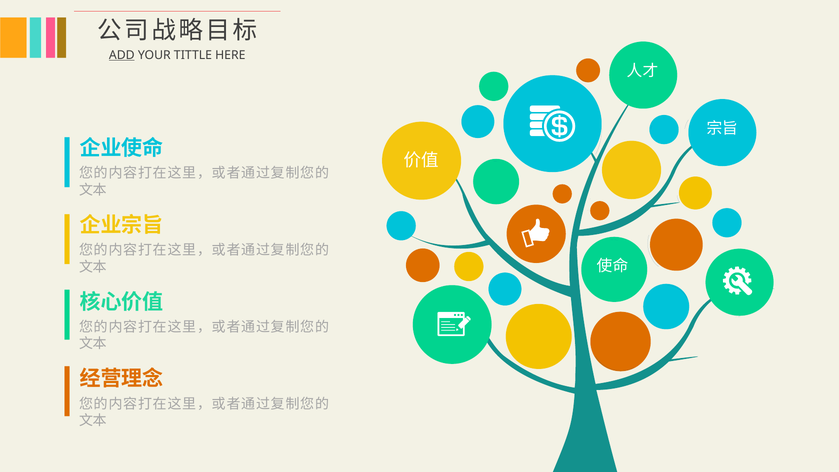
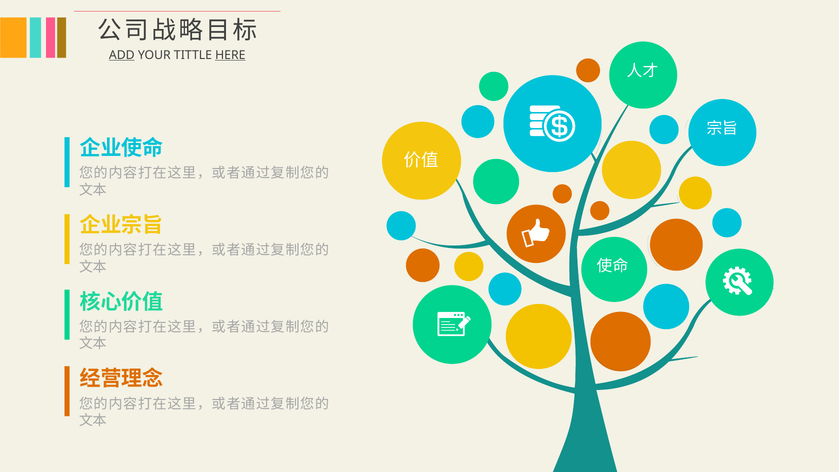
HERE underline: none -> present (230, 55)
